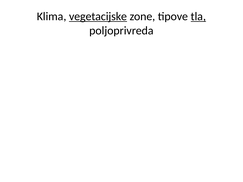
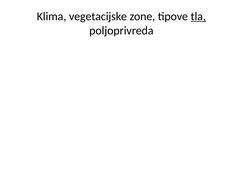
vegetacijske underline: present -> none (98, 16)
